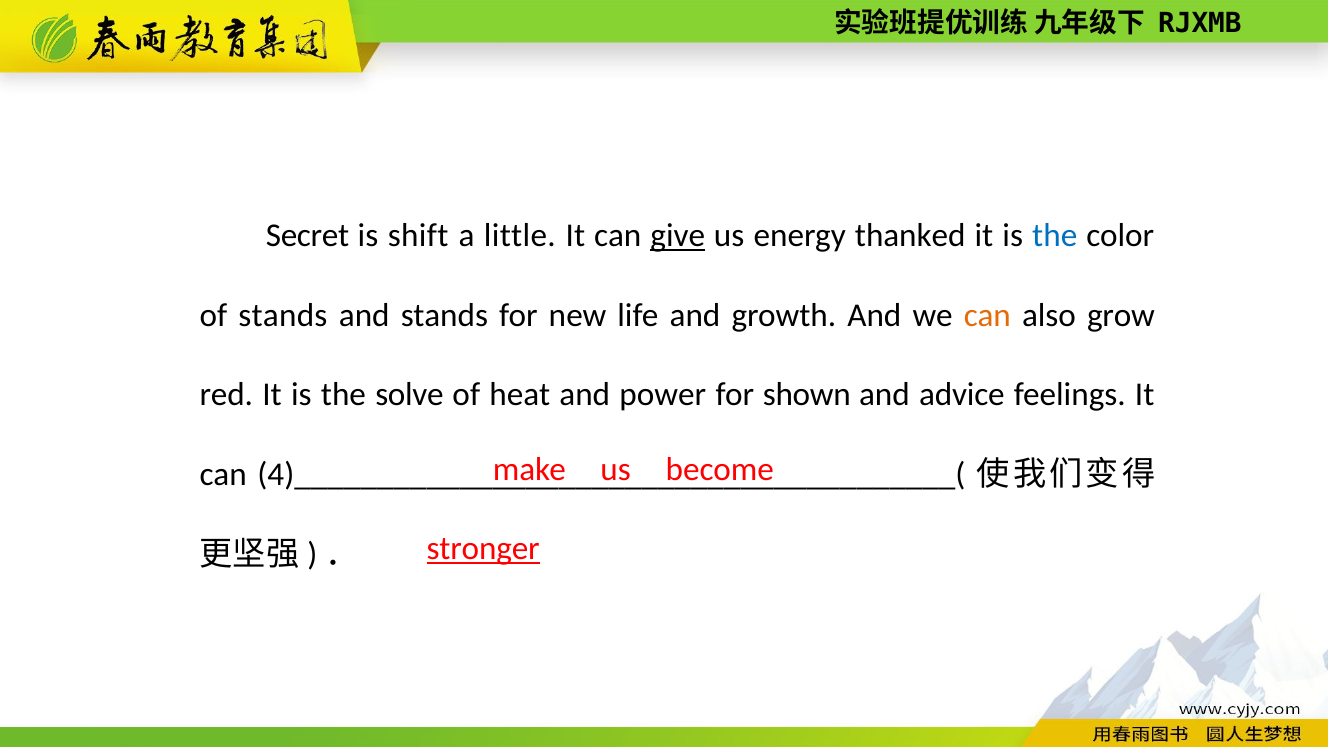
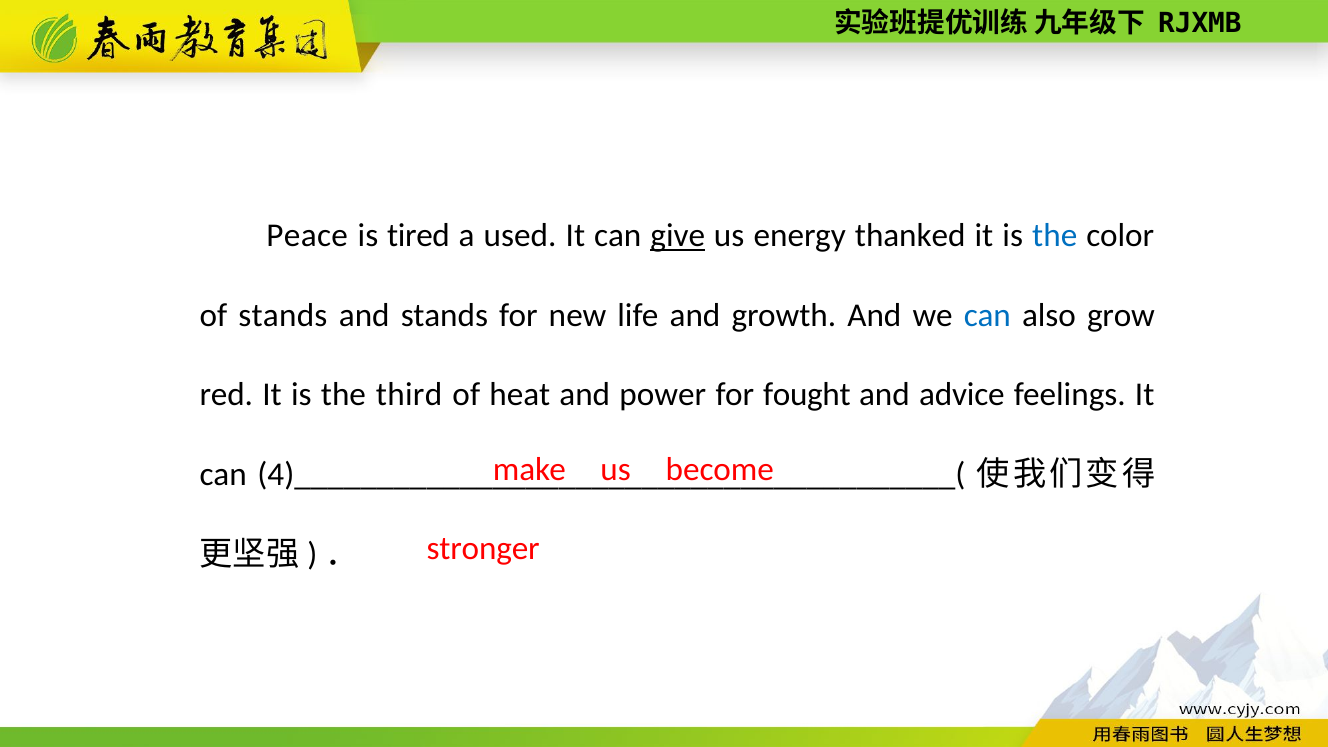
Secret: Secret -> Peace (307, 235)
shift: shift -> tired (418, 235)
little: little -> used (520, 235)
can colour: orange -> blue (987, 315)
solve: solve -> third (409, 395)
shown: shown -> fought (807, 395)
stronger underline: present -> none (483, 549)
